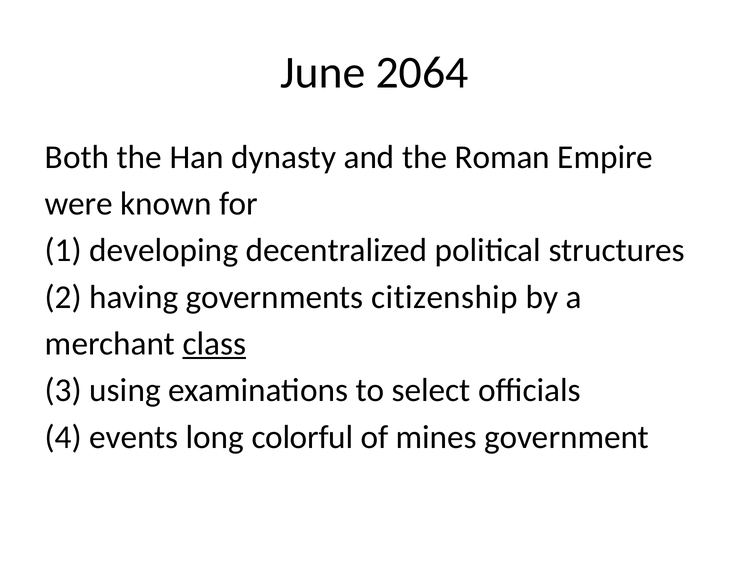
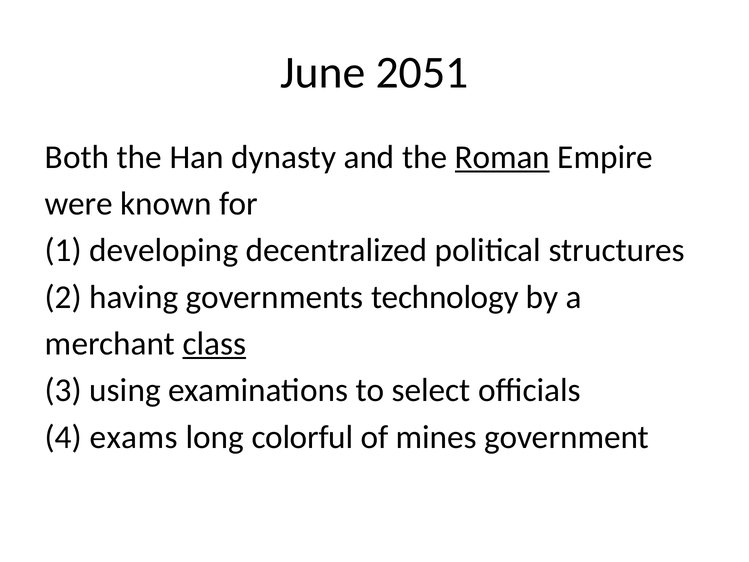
2064: 2064 -> 2051 (422, 73)
Roman underline: none -> present (502, 157)
citizenship: citizenship -> technology (445, 297)
events: events -> exams (134, 437)
